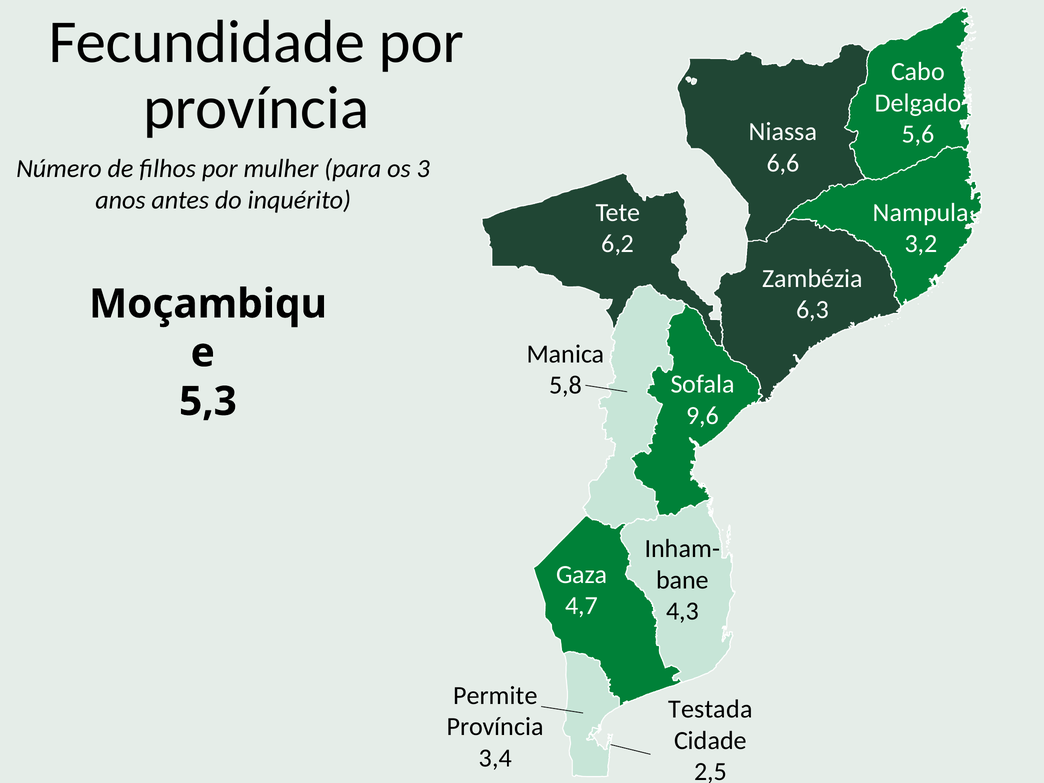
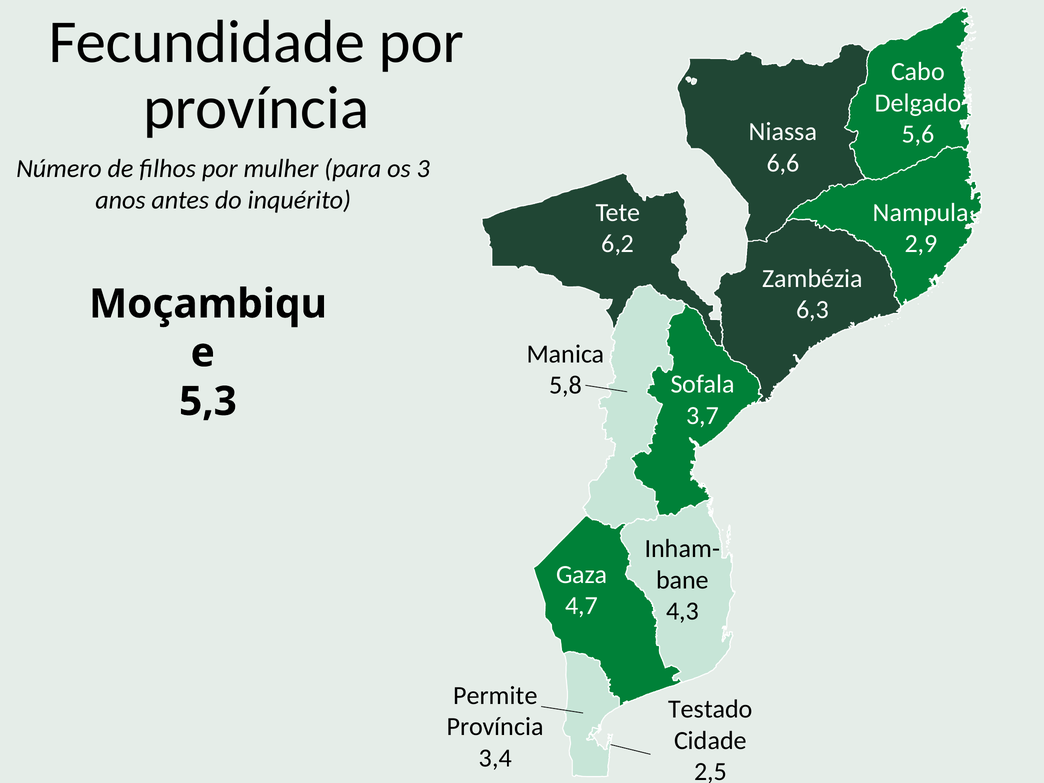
3,2: 3,2 -> 2,9 (921, 244)
9,6: 9,6 -> 3,7 (703, 416)
Testada: Testada -> Testado (710, 709)
